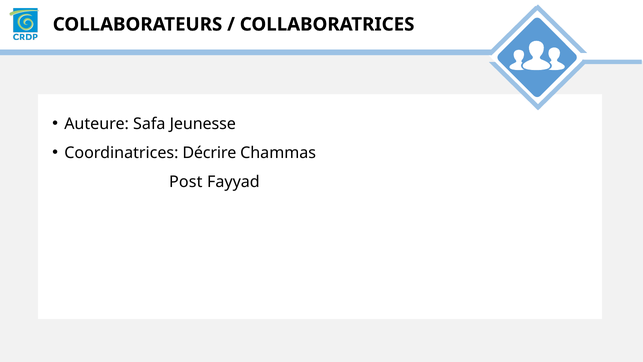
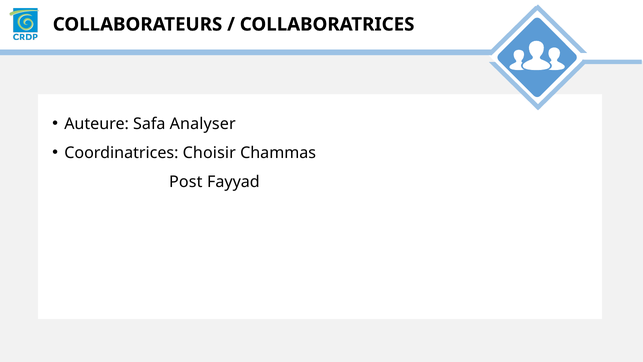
Jeunesse: Jeunesse -> Analyser (203, 124)
Décrire: Décrire -> Choisir (209, 153)
